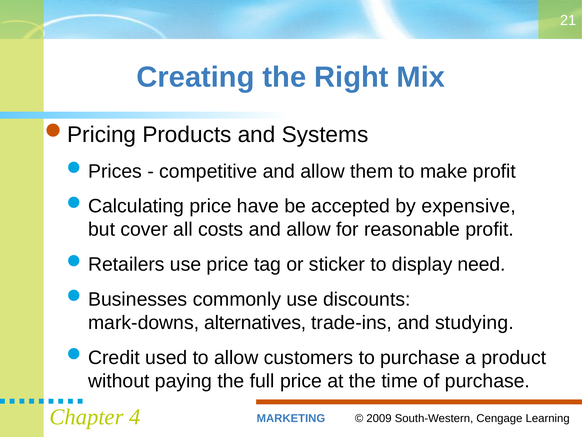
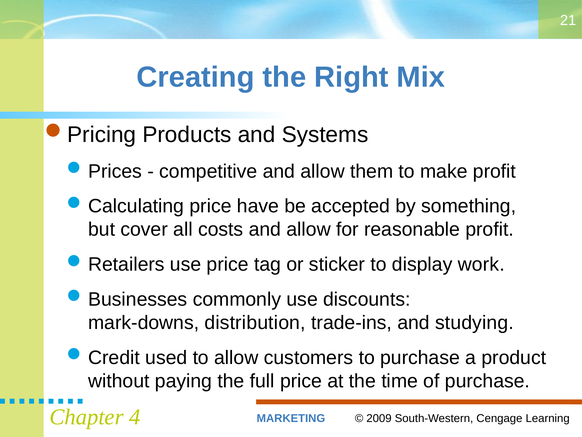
expensive: expensive -> something (469, 206)
need: need -> work (481, 264)
alternatives: alternatives -> distribution (255, 322)
